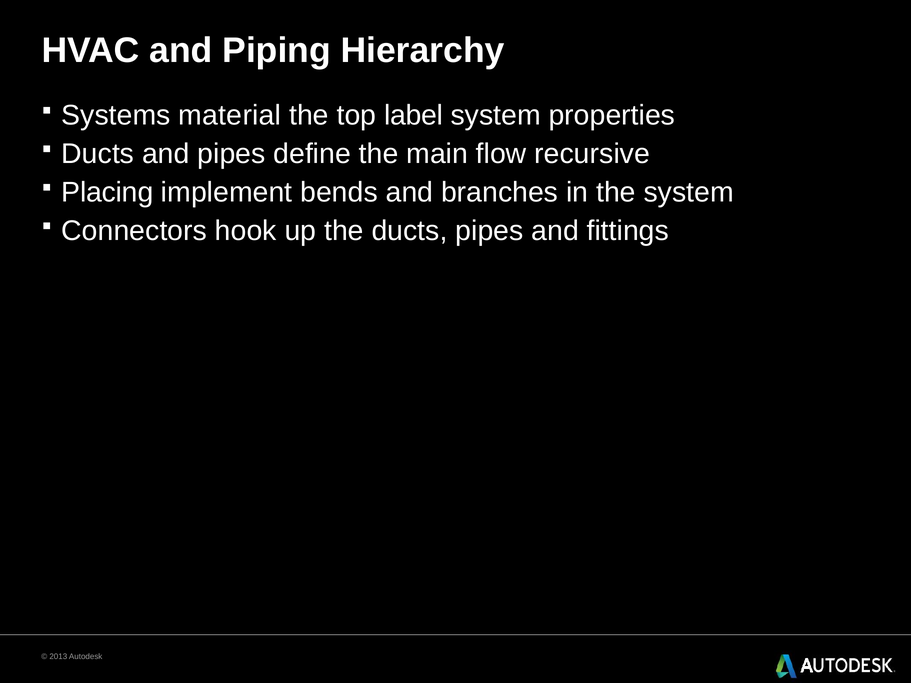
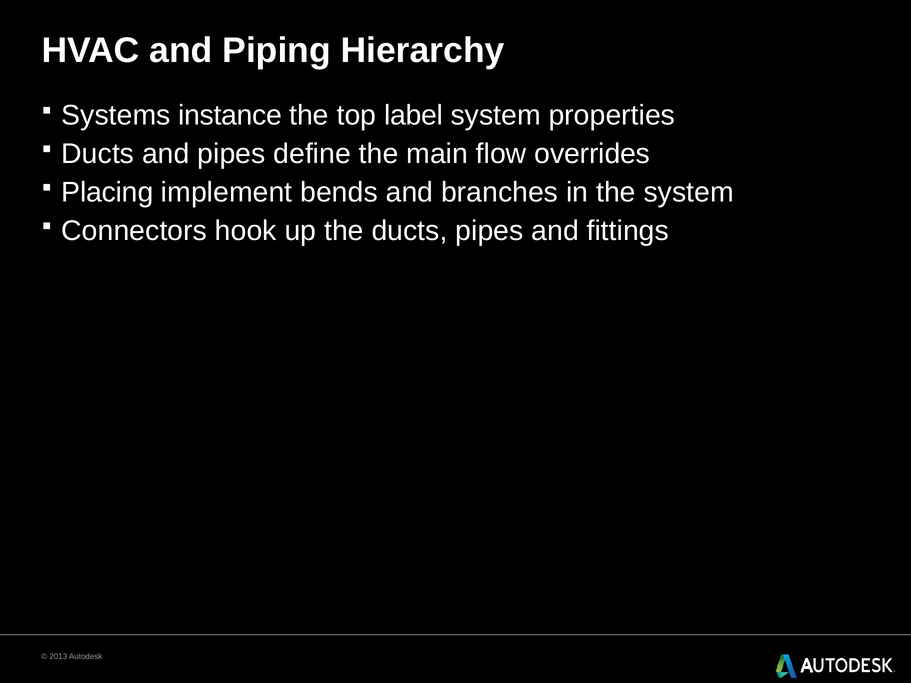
material: material -> instance (230, 115)
recursive: recursive -> overrides (592, 154)
